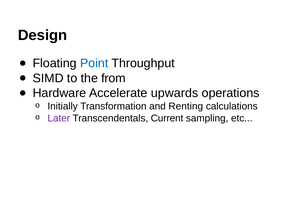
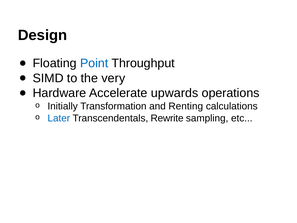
from: from -> very (113, 78)
Later colour: purple -> blue (59, 118)
Current: Current -> Rewrite (167, 118)
